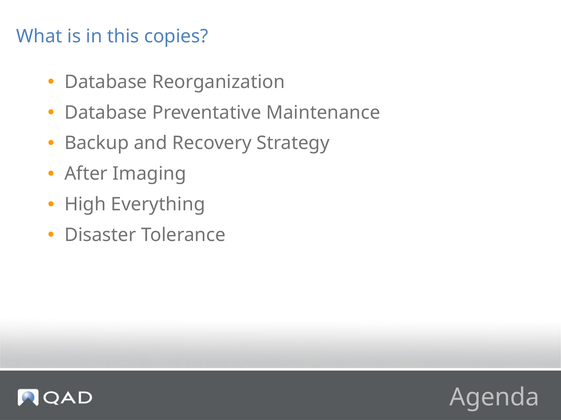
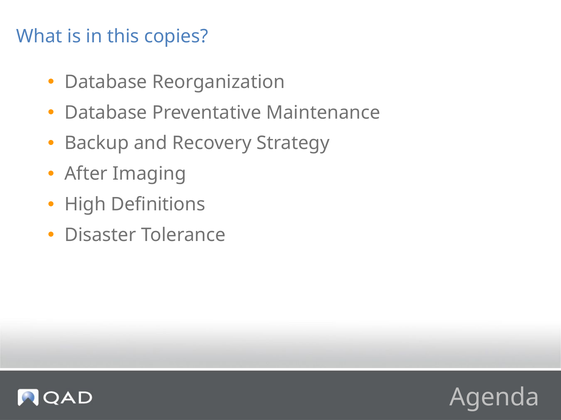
Everything: Everything -> Definitions (158, 205)
